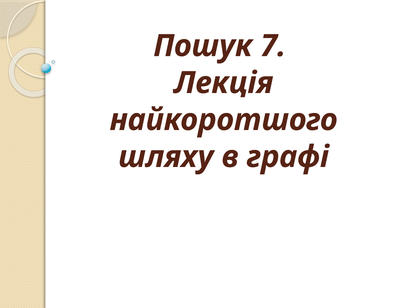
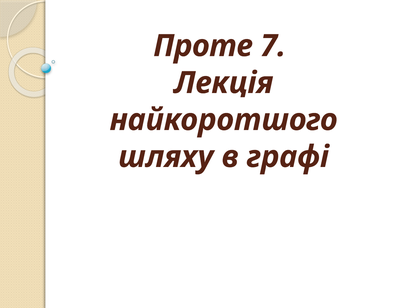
Пошук: Пошук -> Проте (203, 46)
